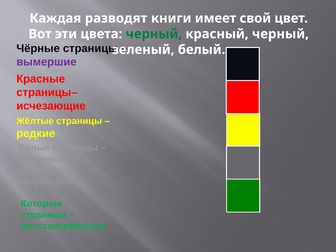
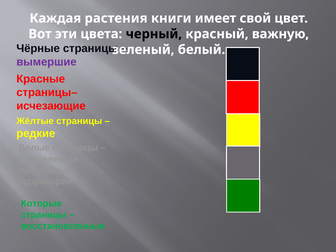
разводят: разводят -> растения (116, 18)
черный colour: green -> black (154, 34)
красный черный: черный -> важную (280, 34)
